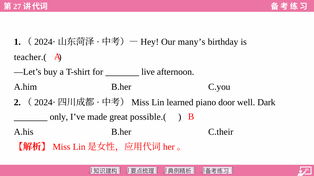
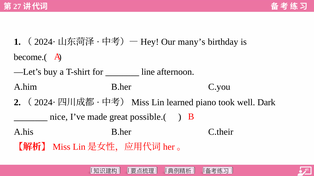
teacher.(: teacher.( -> become.( (30, 57)
live: live -> line (148, 72)
door: door -> took (227, 103)
only: only -> nice (59, 117)
